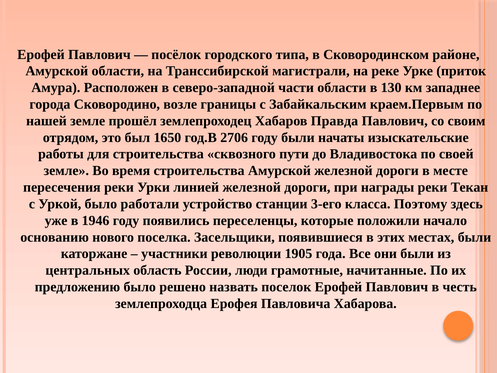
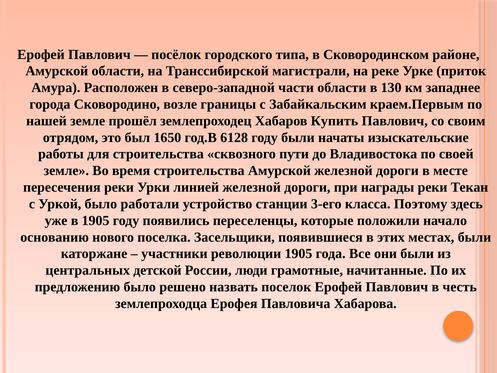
Правда: Правда -> Купить (334, 121)
2706: 2706 -> 6128 (234, 137)
в 1946: 1946 -> 1905 (96, 220)
область: область -> детской (157, 270)
